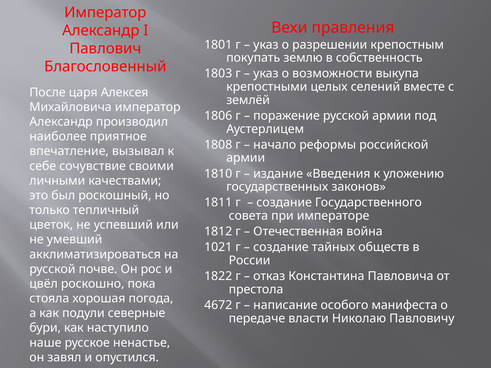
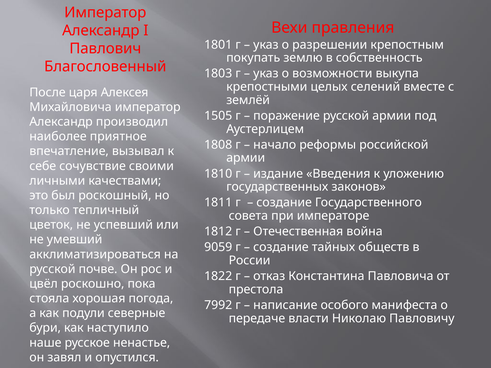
1806: 1806 -> 1505 (218, 116)
1021: 1021 -> 9059 (218, 247)
4672: 4672 -> 7992 (218, 305)
